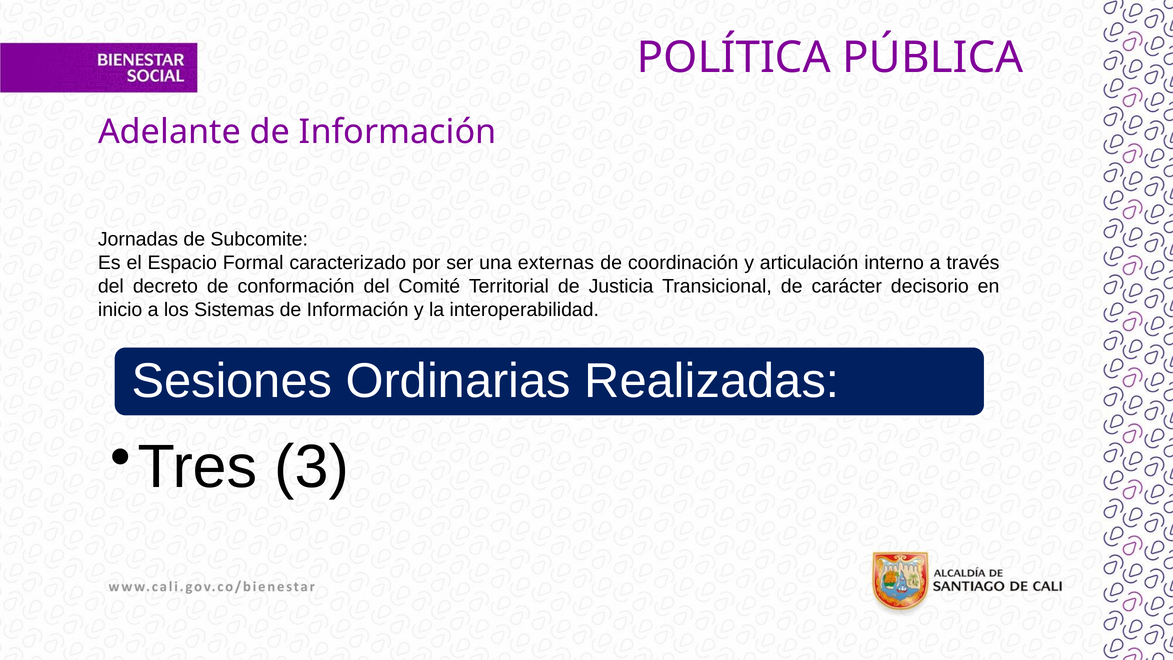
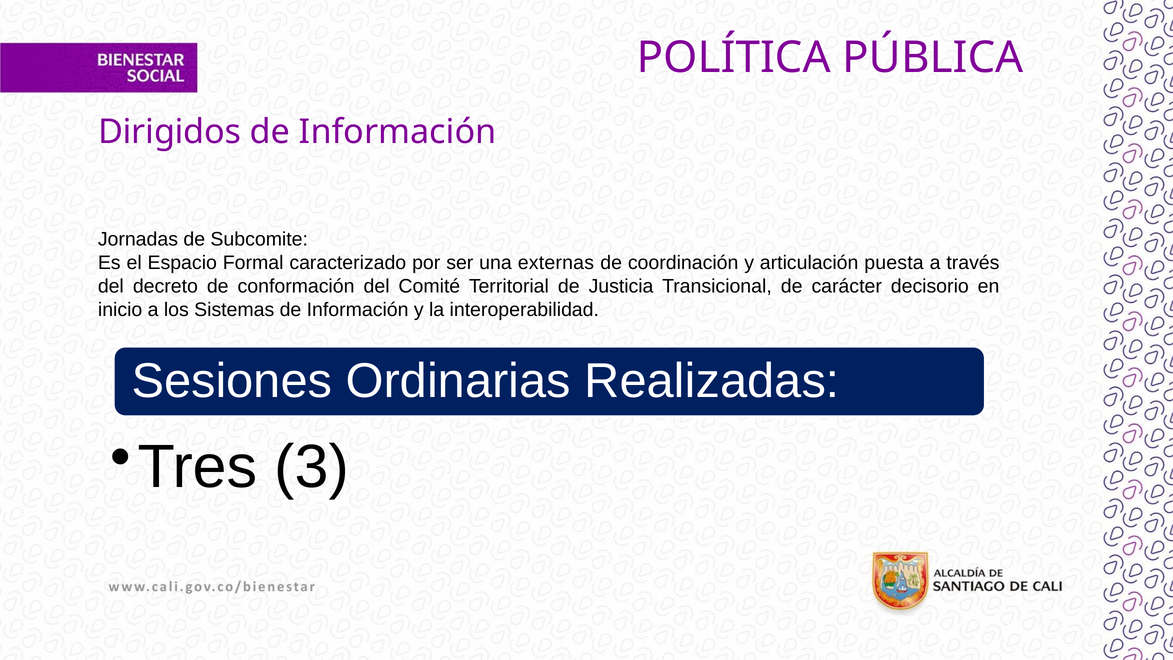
Adelante: Adelante -> Dirigidos (170, 132)
interno: interno -> puesta (894, 263)
